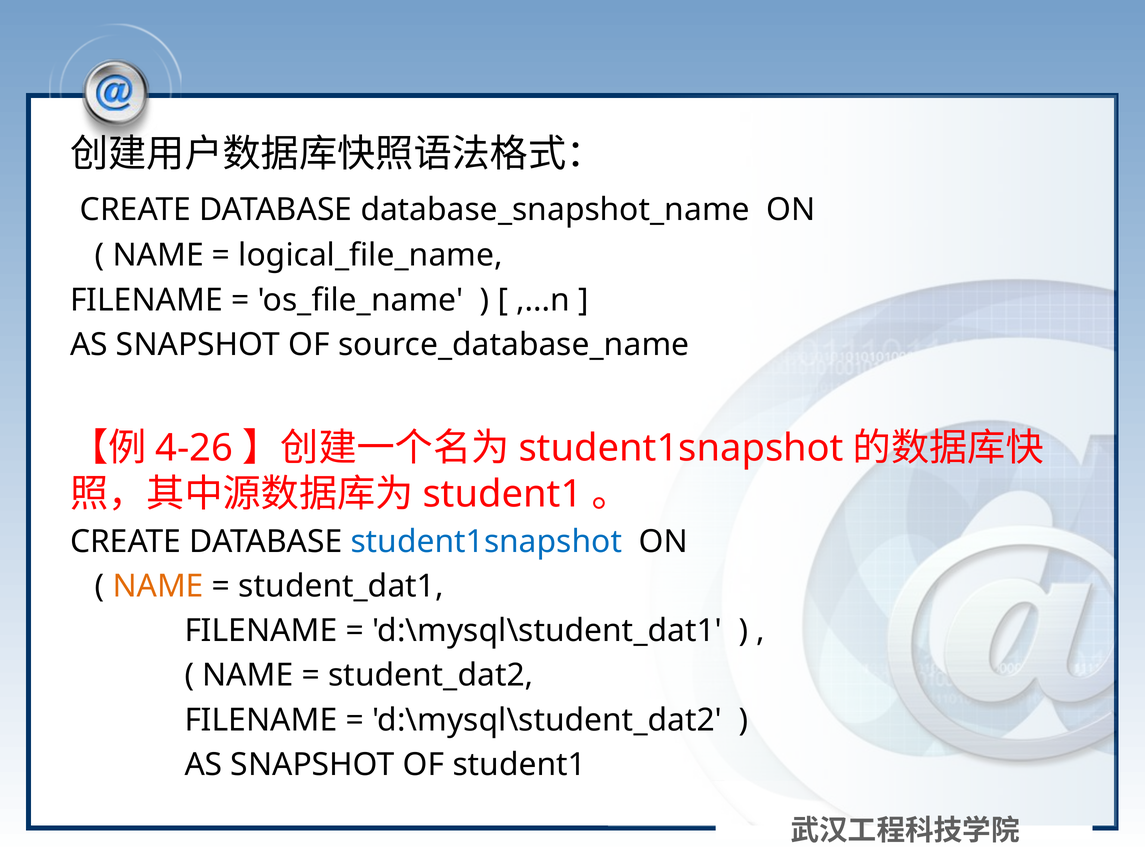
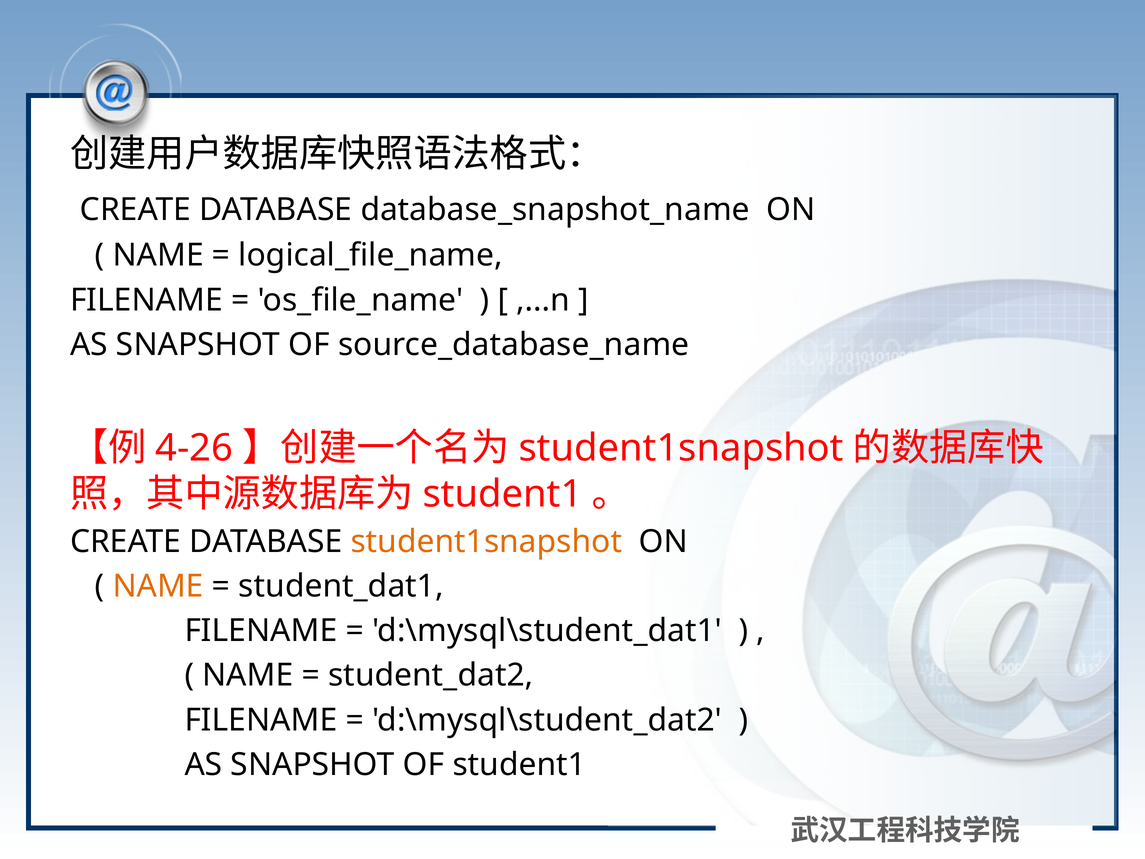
student1snapshot colour: blue -> orange (486, 542)
